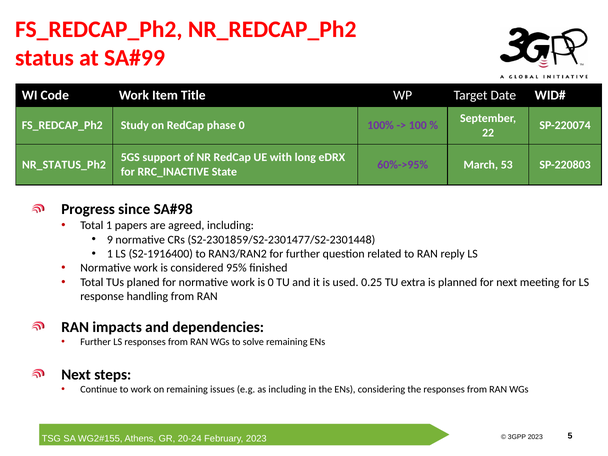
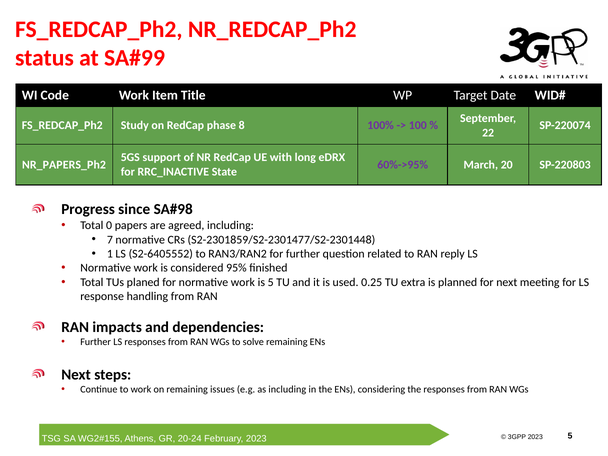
phase 0: 0 -> 8 (242, 126)
NR_STATUS_Ph2: NR_STATUS_Ph2 -> NR_PAPERS_Ph2 (64, 165)
53: 53 -> 20 (507, 165)
Total 1: 1 -> 0 (109, 225)
9: 9 -> 7 (110, 240)
S2-1916400: S2-1916400 -> S2-6405552 (161, 254)
is 0: 0 -> 5 (271, 282)
